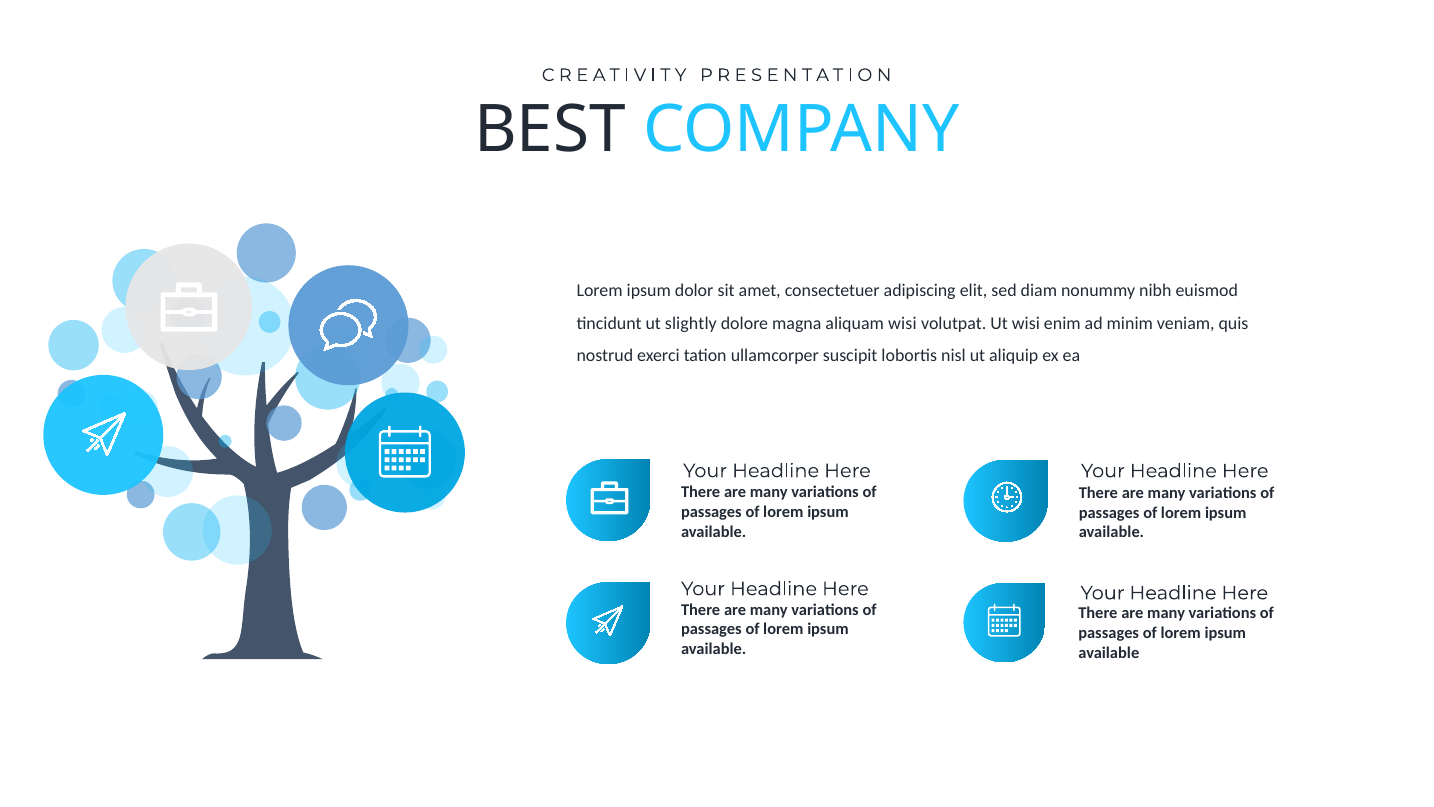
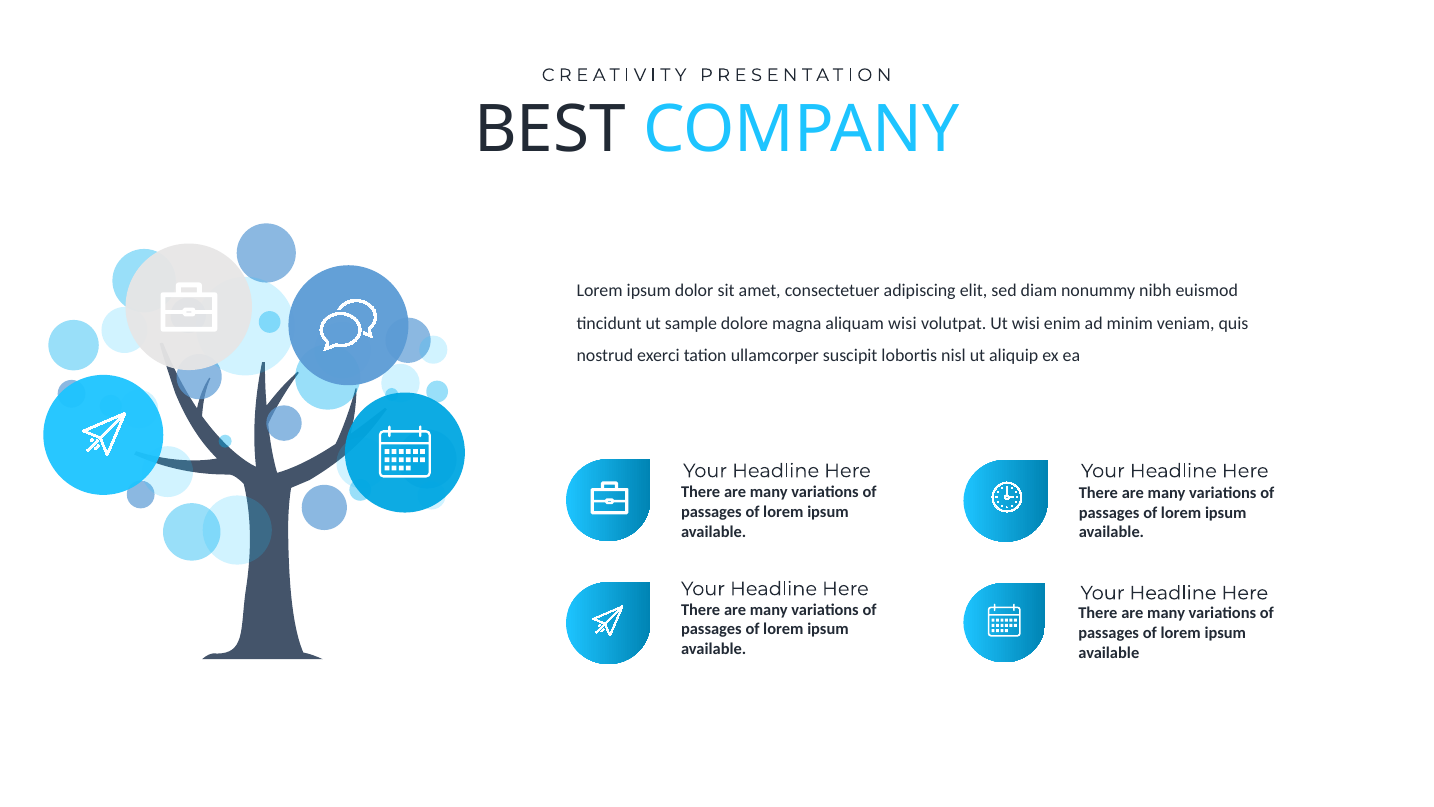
slightly: slightly -> sample (691, 323)
